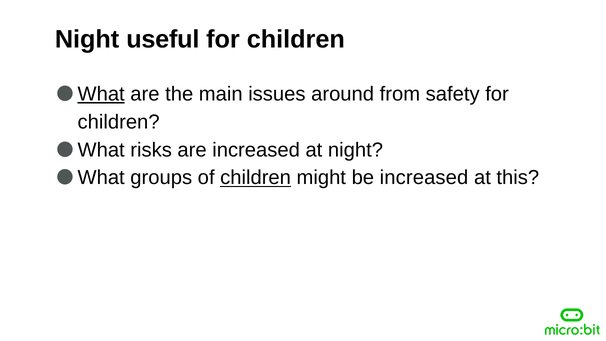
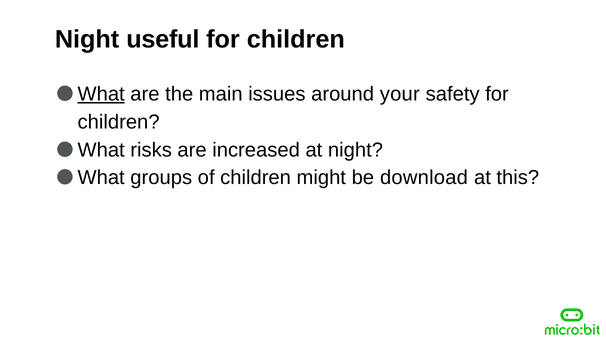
from: from -> your (400, 94)
children underline: present -> none (256, 178)
be increased: increased -> download (424, 178)
